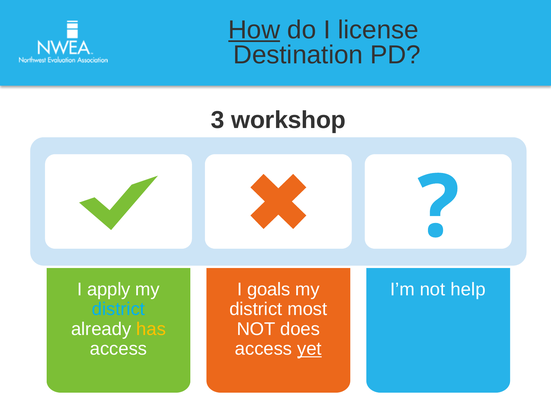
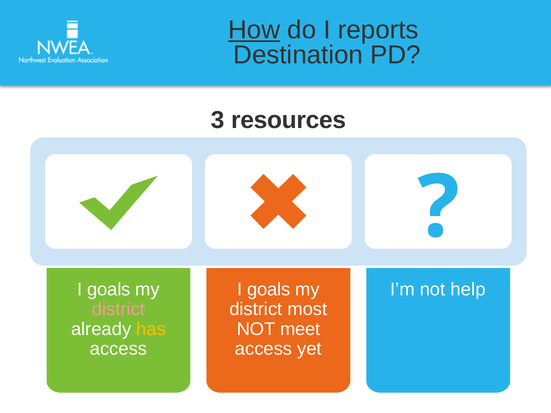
license: license -> reports (378, 30)
workshop: workshop -> resources (289, 120)
apply: apply -> goals (109, 290)
district colour: light blue -> pink (118, 309)
does: does -> meet (300, 329)
yet underline: present -> none (309, 349)
